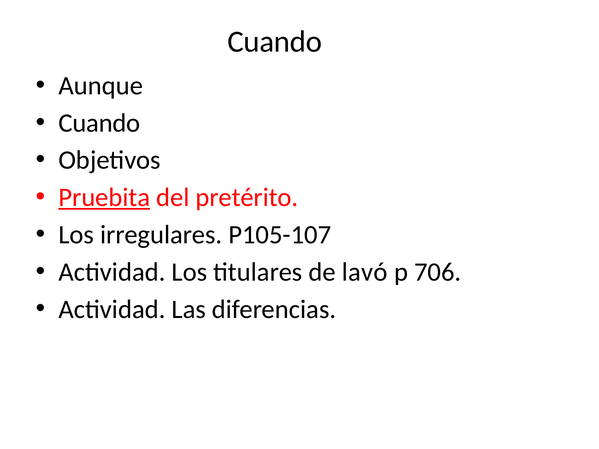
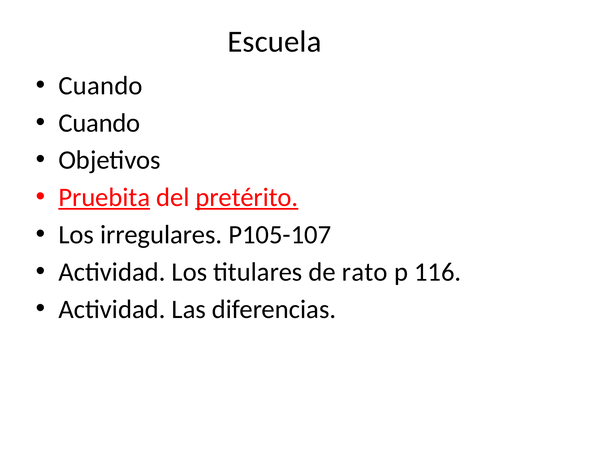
Cuando: Cuando -> Escuela (274, 42)
Aunque: Aunque -> Cuando (101, 86)
pretérito underline: none -> present (247, 198)
lavó: lavó -> rato (365, 272)
706: 706 -> 116 (438, 272)
